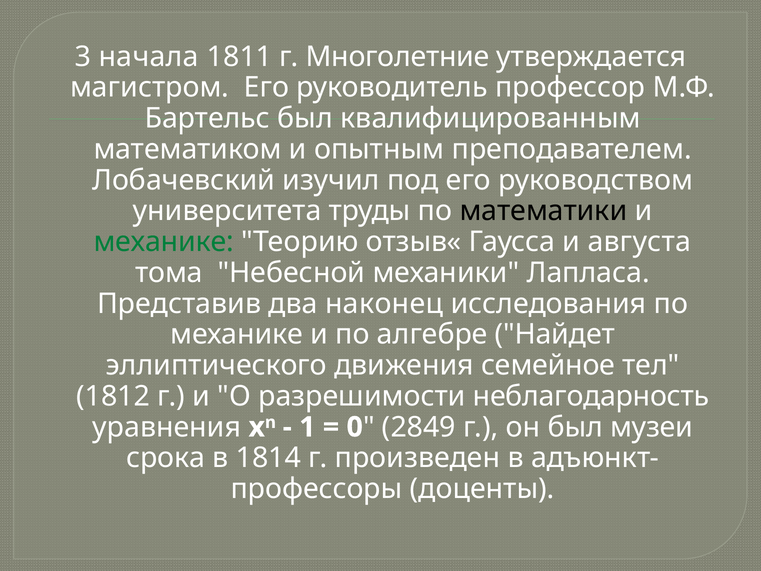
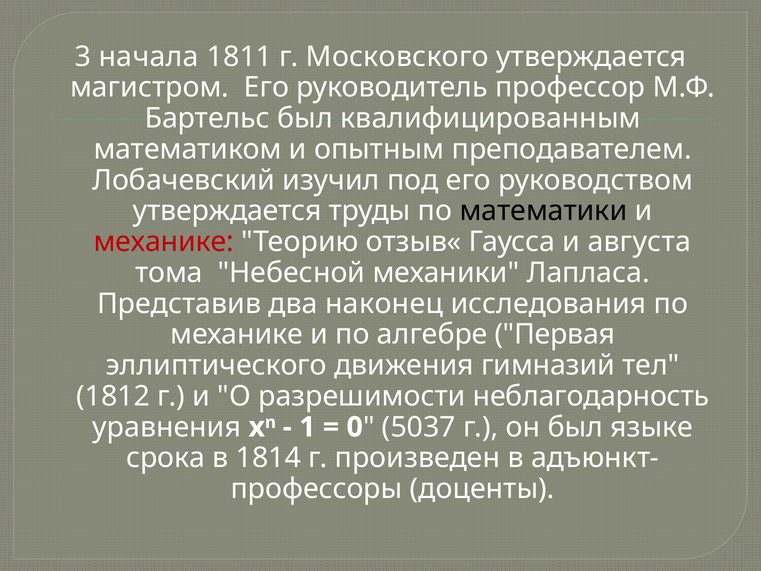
Многолетние: Многолетние -> Московского (397, 57)
университета: университета -> утверждается (227, 211)
механике colour: green -> red (164, 242)
Найдет: Найдет -> Первая (555, 334)
семейное: семейное -> гимназий (548, 365)
2849: 2849 -> 5037 (419, 427)
музеи: музеи -> языке (652, 427)
